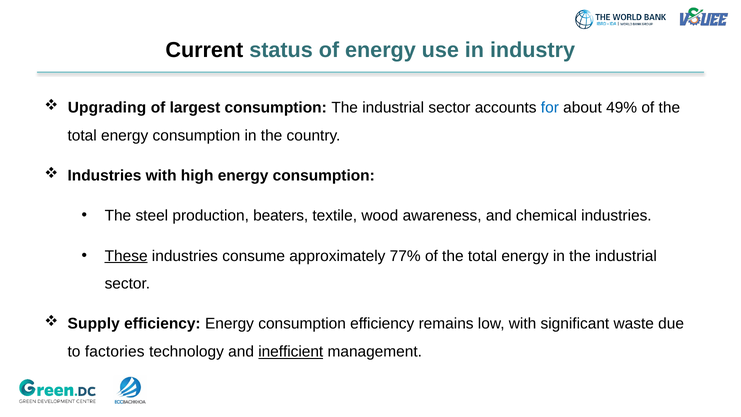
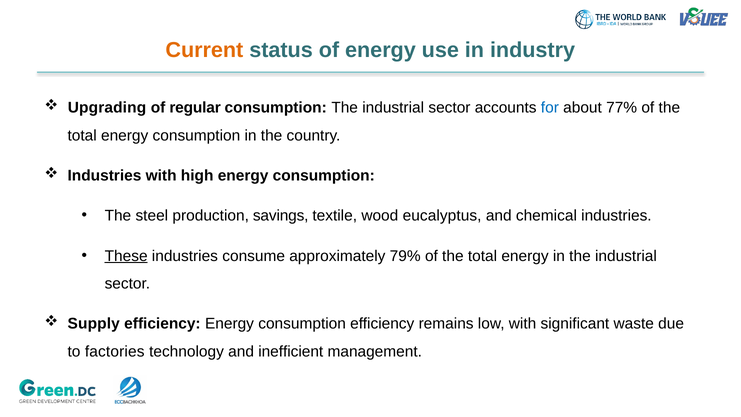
Current colour: black -> orange (204, 50)
largest: largest -> regular (195, 108)
49%: 49% -> 77% (622, 108)
beaters: beaters -> savings (281, 216)
awareness: awareness -> eucalyptus (442, 216)
77%: 77% -> 79% (405, 256)
inefficient underline: present -> none (291, 351)
